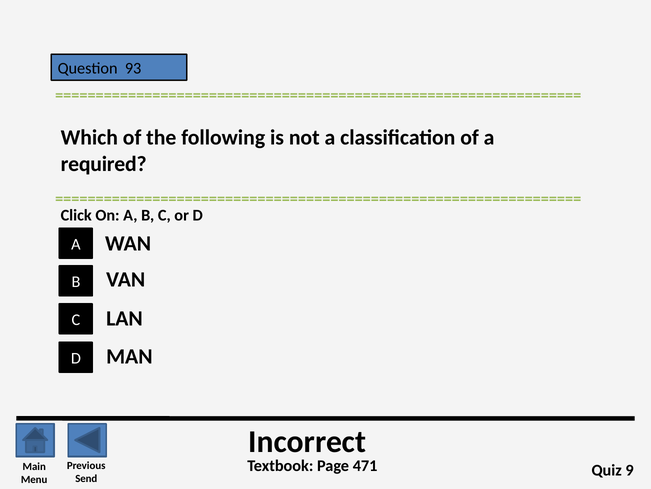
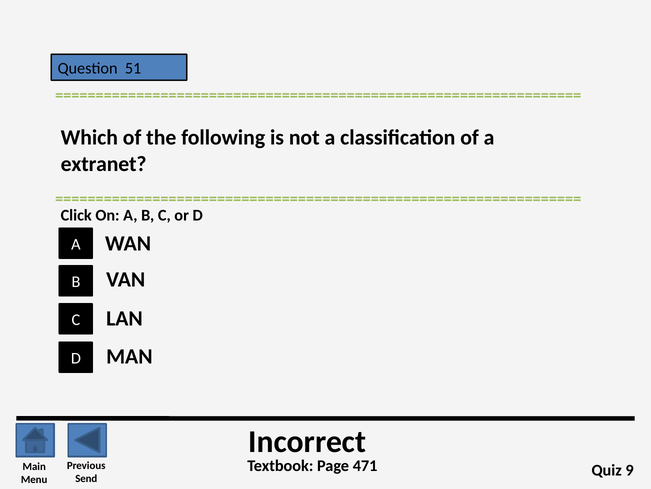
93: 93 -> 51 (133, 68)
required: required -> extranet (104, 164)
